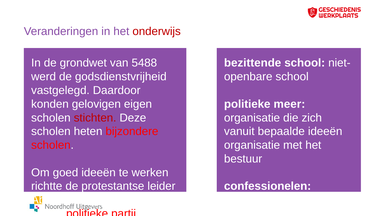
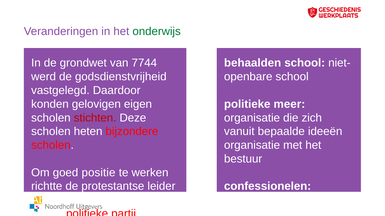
onderwijs colour: red -> green (157, 32)
5488: 5488 -> 7744 (144, 63)
bezittende: bezittende -> behaalden (253, 63)
goed ideeën: ideeën -> positie (98, 173)
